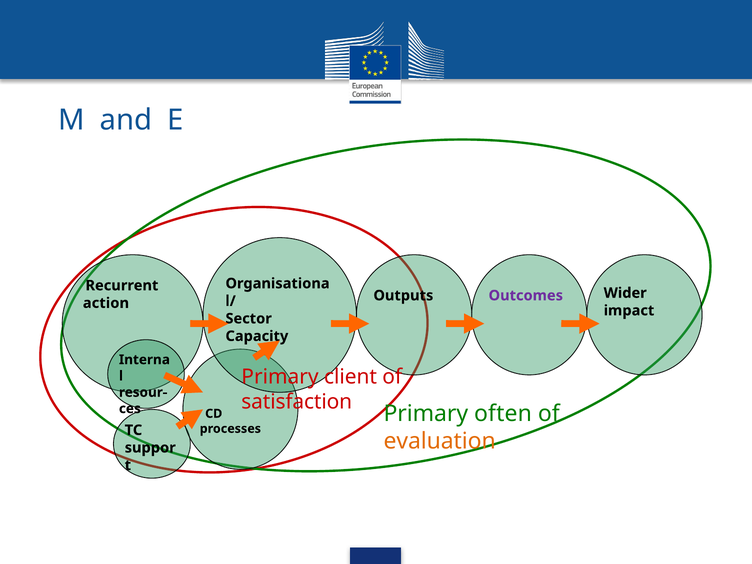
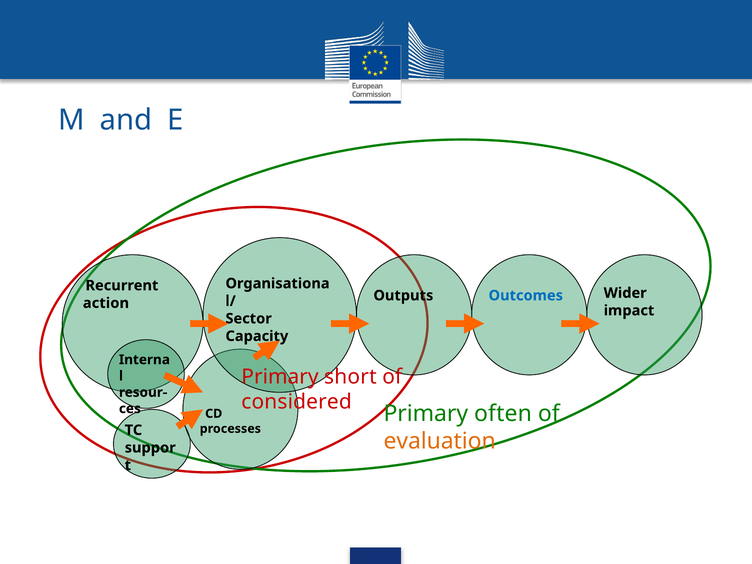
Outcomes colour: purple -> blue (526, 296)
client: client -> short (350, 377)
satisfaction: satisfaction -> considered (297, 402)
